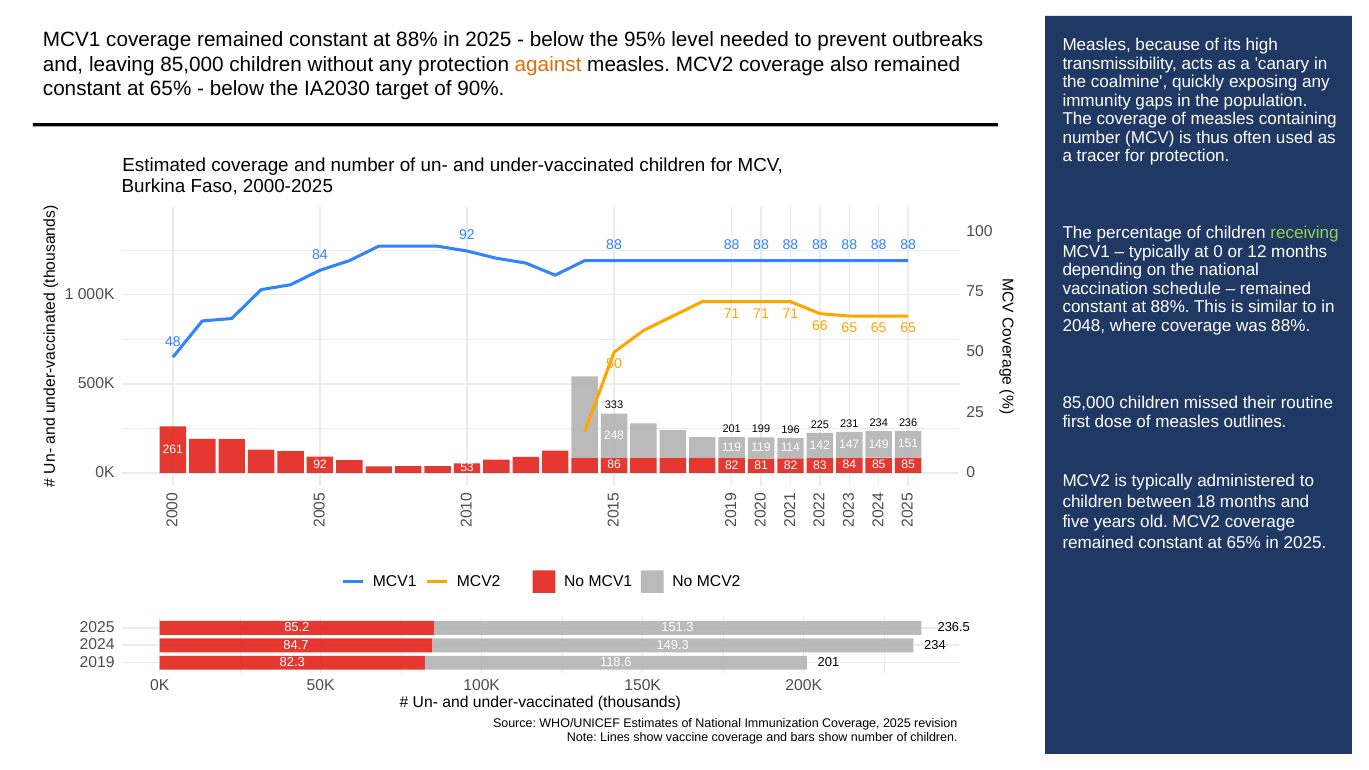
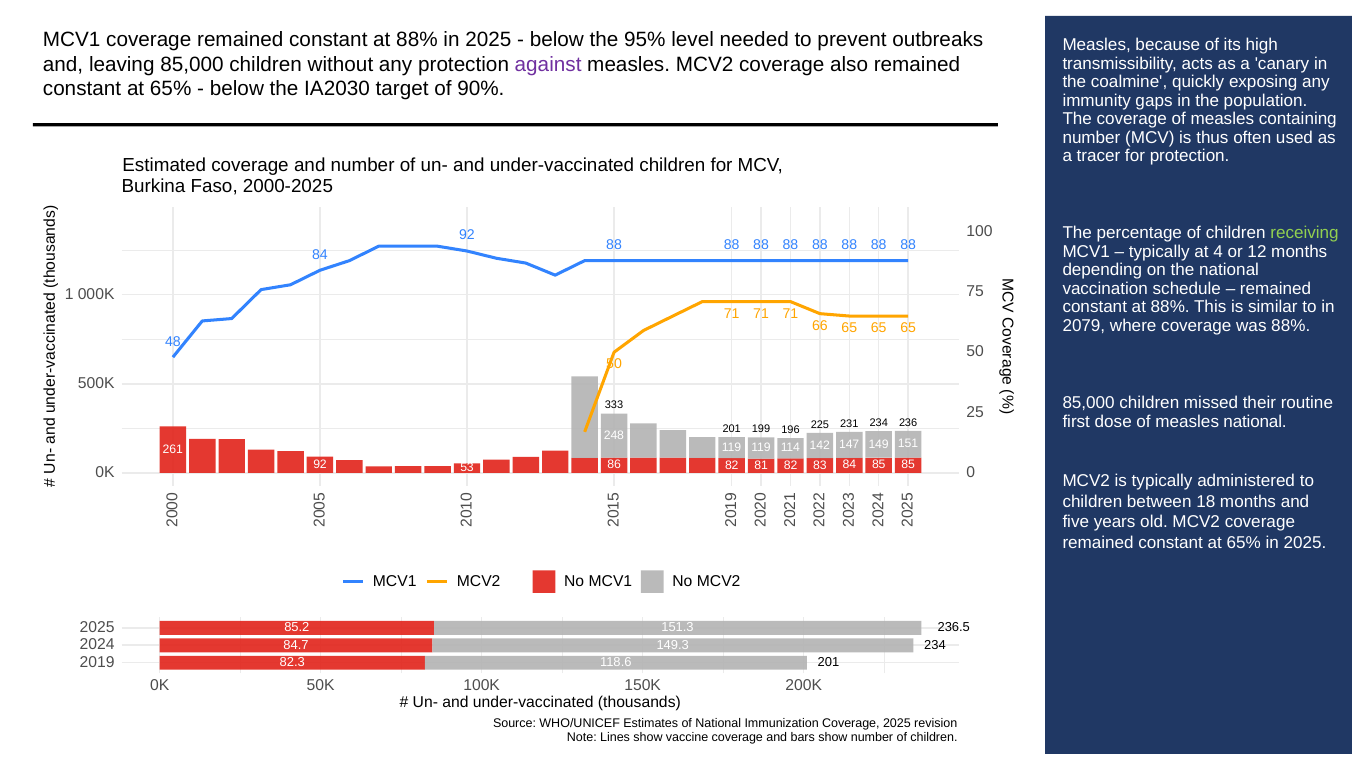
against colour: orange -> purple (548, 64)
at 0: 0 -> 4 (1218, 252)
2048: 2048 -> 2079 (1084, 326)
measles outlines: outlines -> national (1255, 421)
